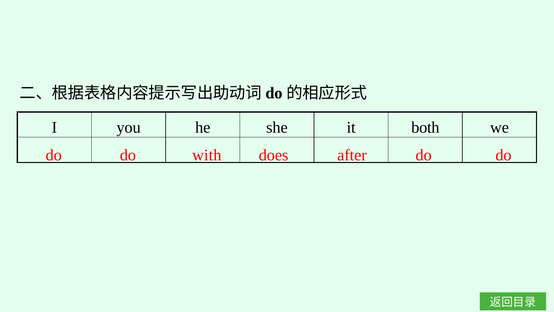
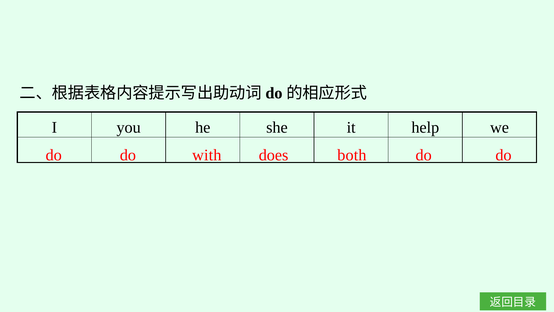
both: both -> help (425, 127)
after: after -> both (352, 155)
